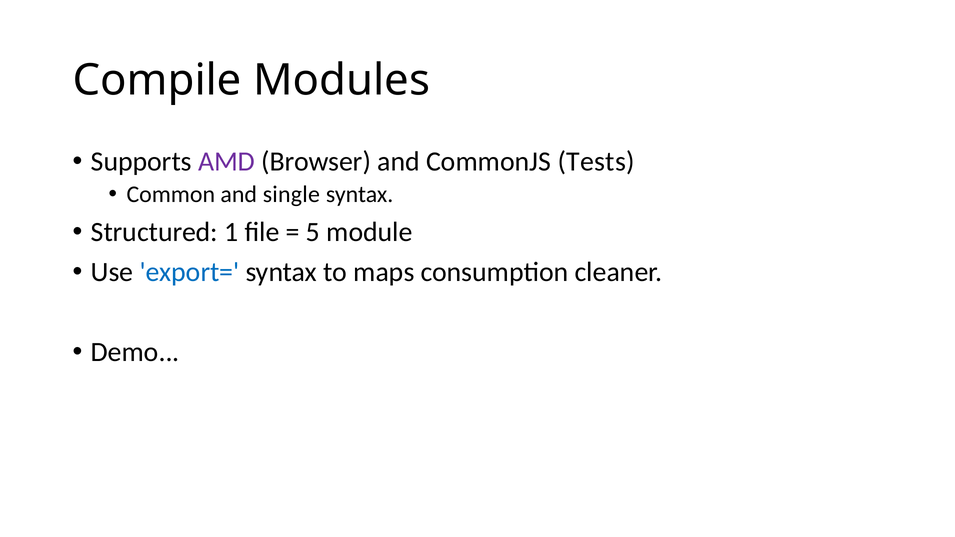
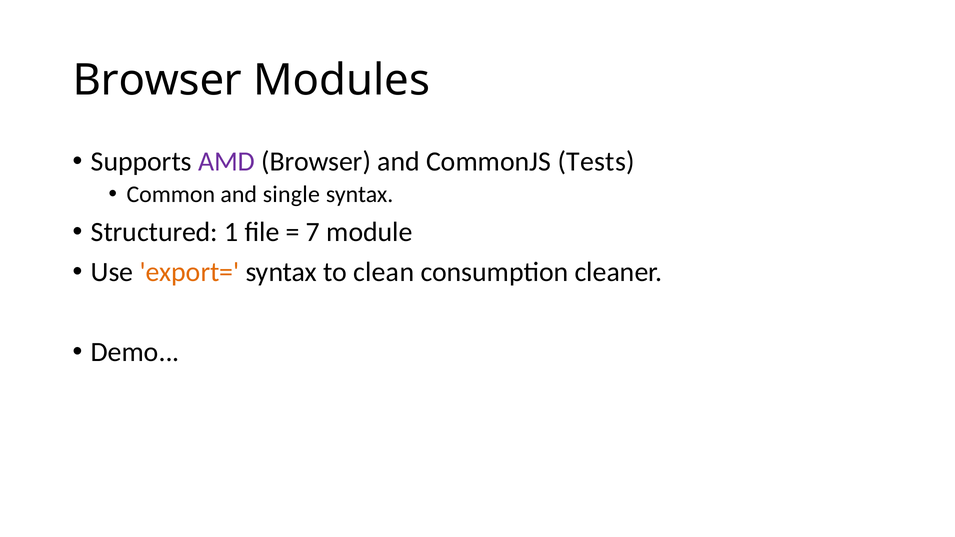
Compile: Compile -> Browser (157, 80)
5: 5 -> 7 (313, 232)
export= colour: blue -> orange (189, 272)
maps: maps -> clean (384, 272)
